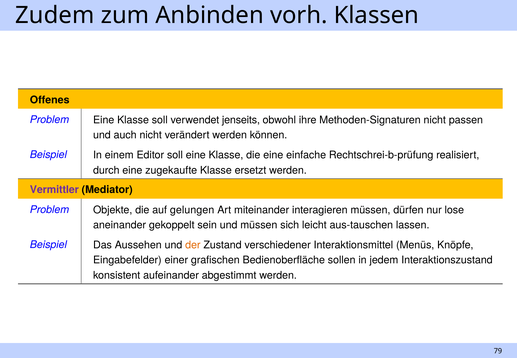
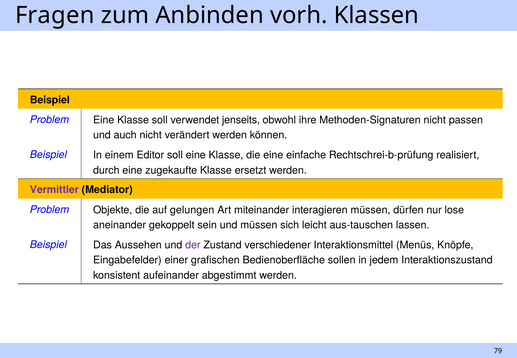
Zudem: Zudem -> Fragen (55, 15)
Offenes: Offenes -> Beispiel (50, 100)
der colour: orange -> purple (193, 245)
